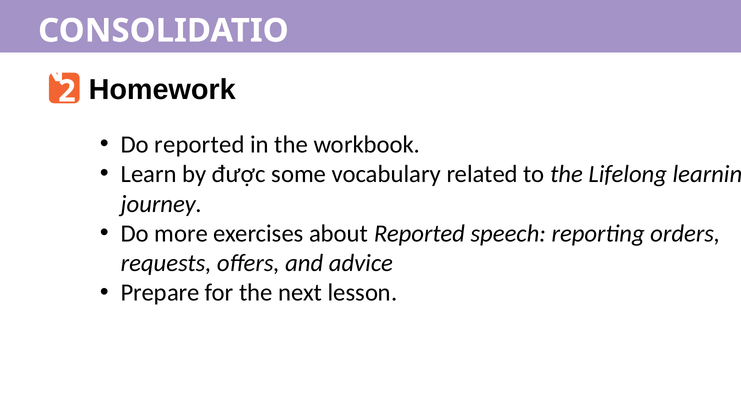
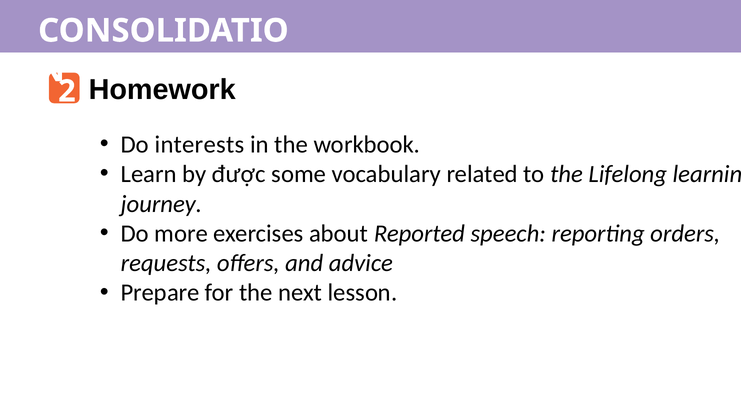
Do reported: reported -> interests (199, 144)
